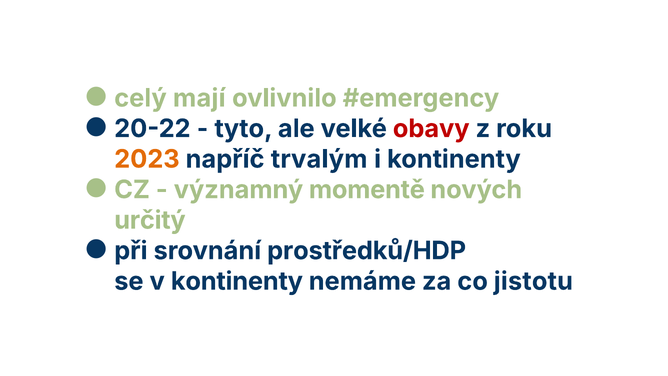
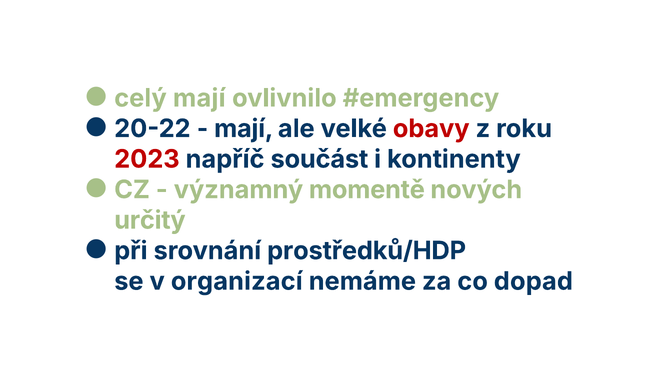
tyto: tyto -> mají (244, 129)
2023 colour: orange -> red (147, 159)
trvalým: trvalým -> součást (319, 159)
v kontinenty: kontinenty -> organizací (237, 281)
jistotu: jistotu -> dopad (533, 281)
